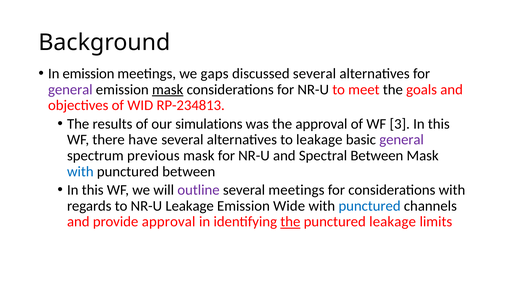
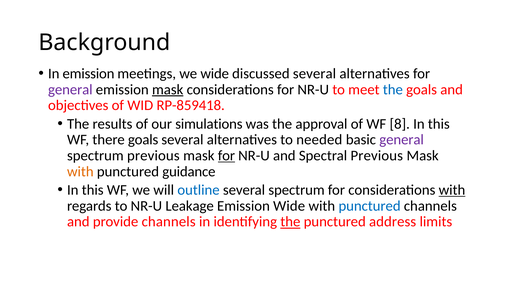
we gaps: gaps -> wide (215, 74)
the colour: black -> blue (393, 90)
RP-234813: RP-234813 -> RP-859418 (191, 106)
3: 3 -> 8 (400, 124)
there have: have -> goals (143, 140)
to leakage: leakage -> needed (319, 140)
for underline: none -> present (226, 156)
Spectral Between: Between -> Previous (377, 156)
with colour: blue -> orange (80, 172)
punctured between: between -> guidance (189, 172)
outline colour: purple -> blue (199, 190)
several meetings: meetings -> spectrum (297, 190)
with underline: none -> present (452, 190)
provide approval: approval -> channels (169, 222)
punctured leakage: leakage -> address (393, 222)
